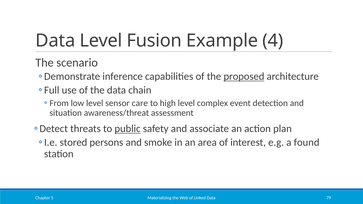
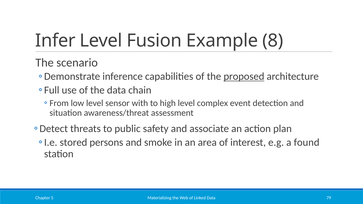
Data: Data -> Infer (55, 41)
4: 4 -> 8 (273, 41)
care: care -> with (140, 103)
public underline: present -> none (128, 129)
